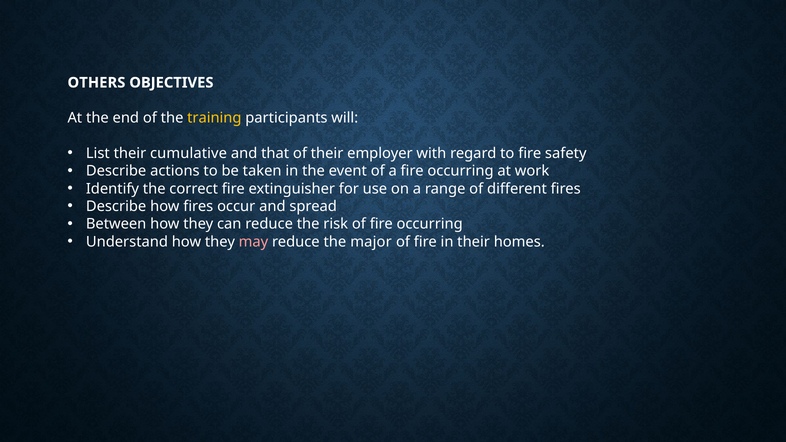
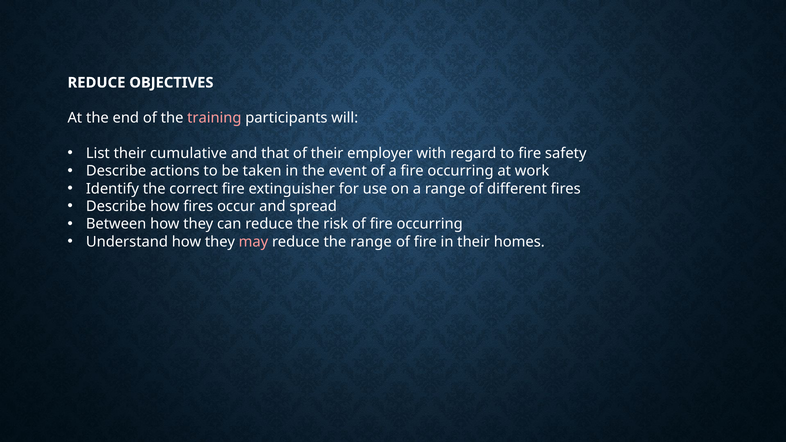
OTHERS: OTHERS -> REDUCE (96, 83)
training colour: yellow -> pink (214, 118)
the major: major -> range (371, 242)
